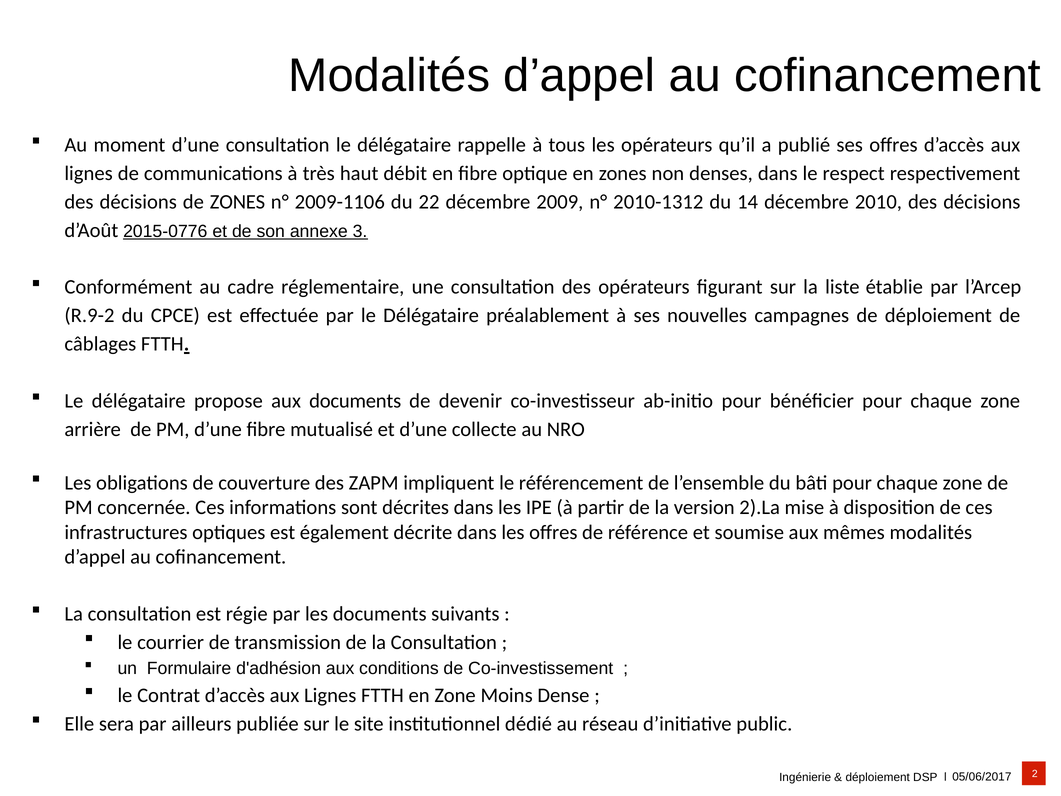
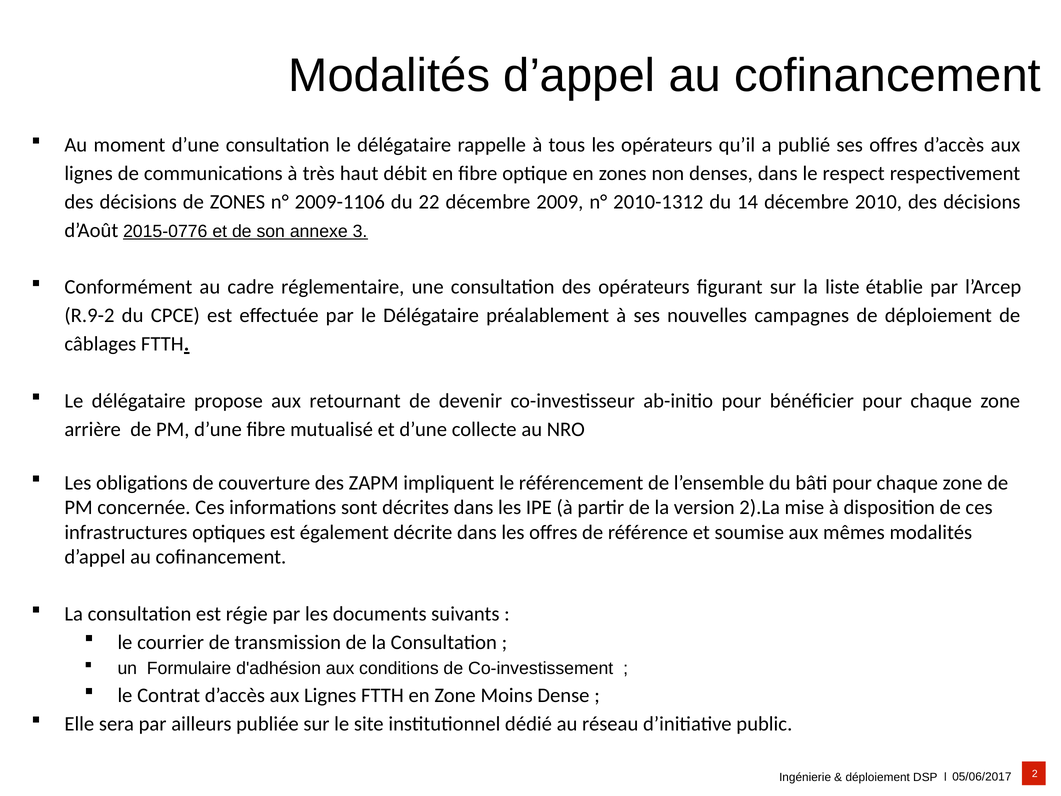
aux documents: documents -> retournant (355, 401)
